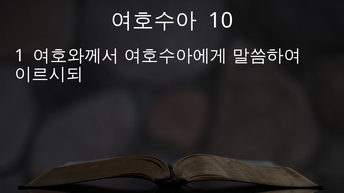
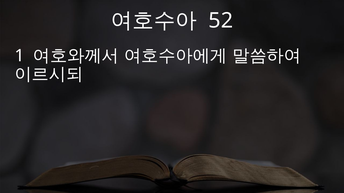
10: 10 -> 52 (221, 21)
